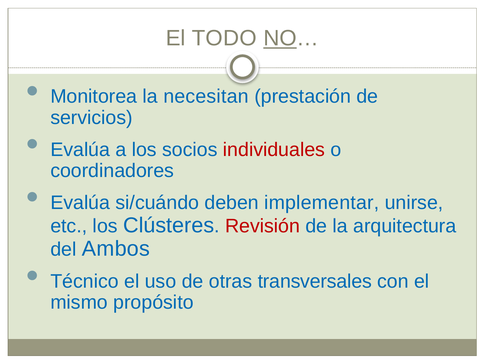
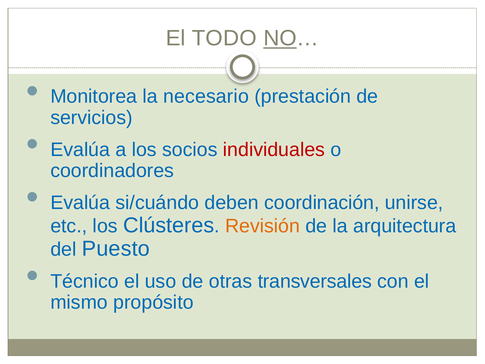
necesitan: necesitan -> necesario (206, 96)
implementar: implementar -> coordinación (322, 203)
Revisión colour: red -> orange (263, 226)
Ambos: Ambos -> Puesto (116, 248)
